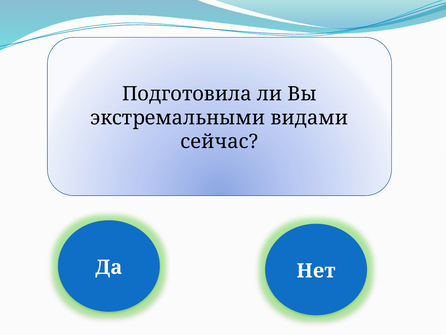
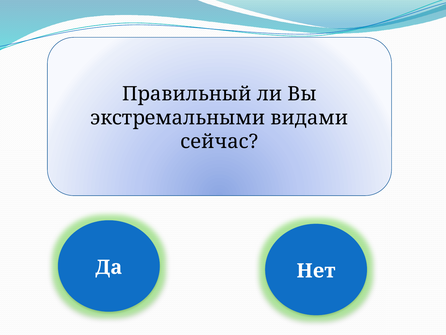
Подготовила: Подготовила -> Правильный (187, 94)
